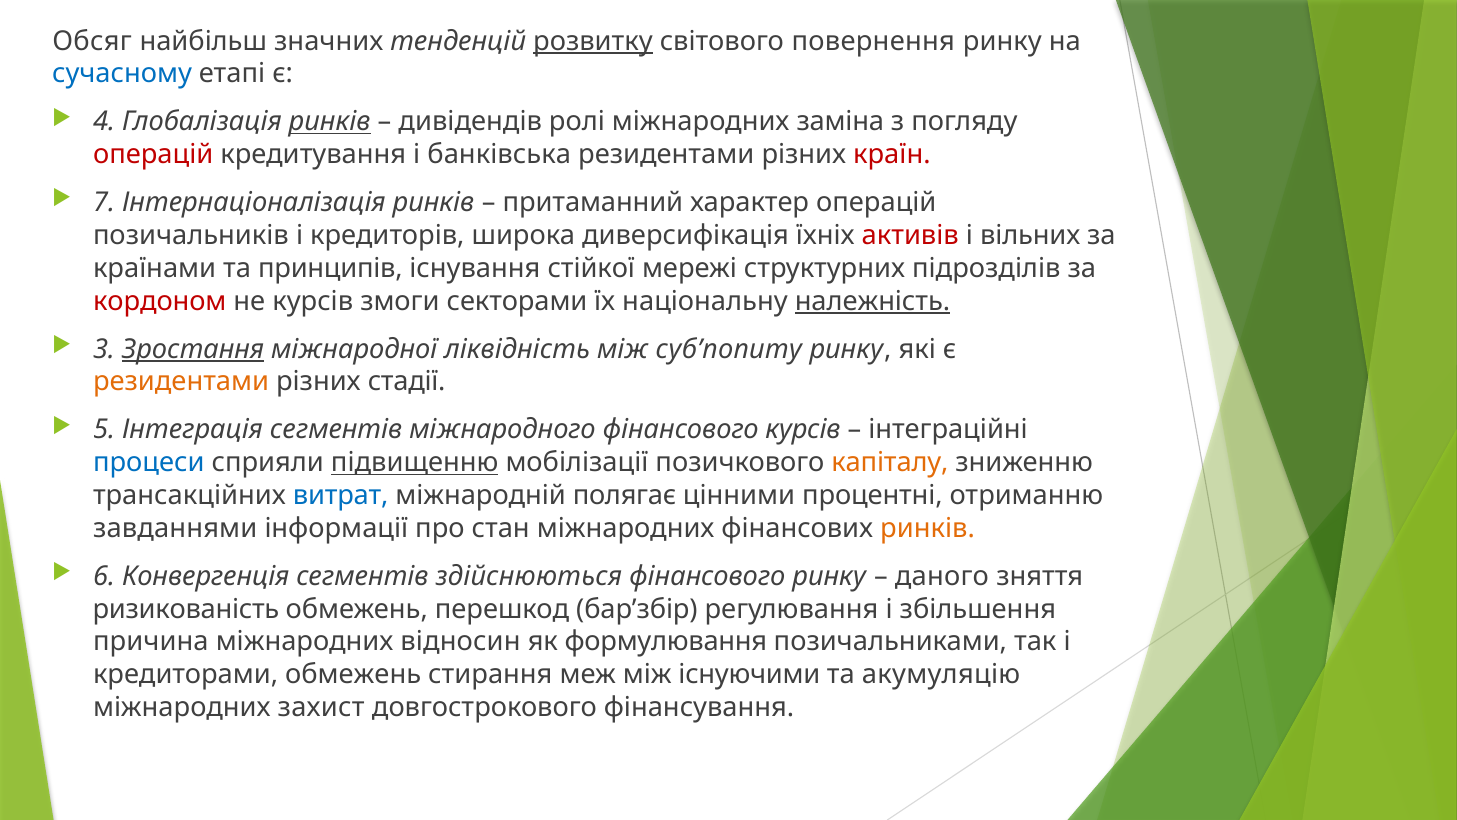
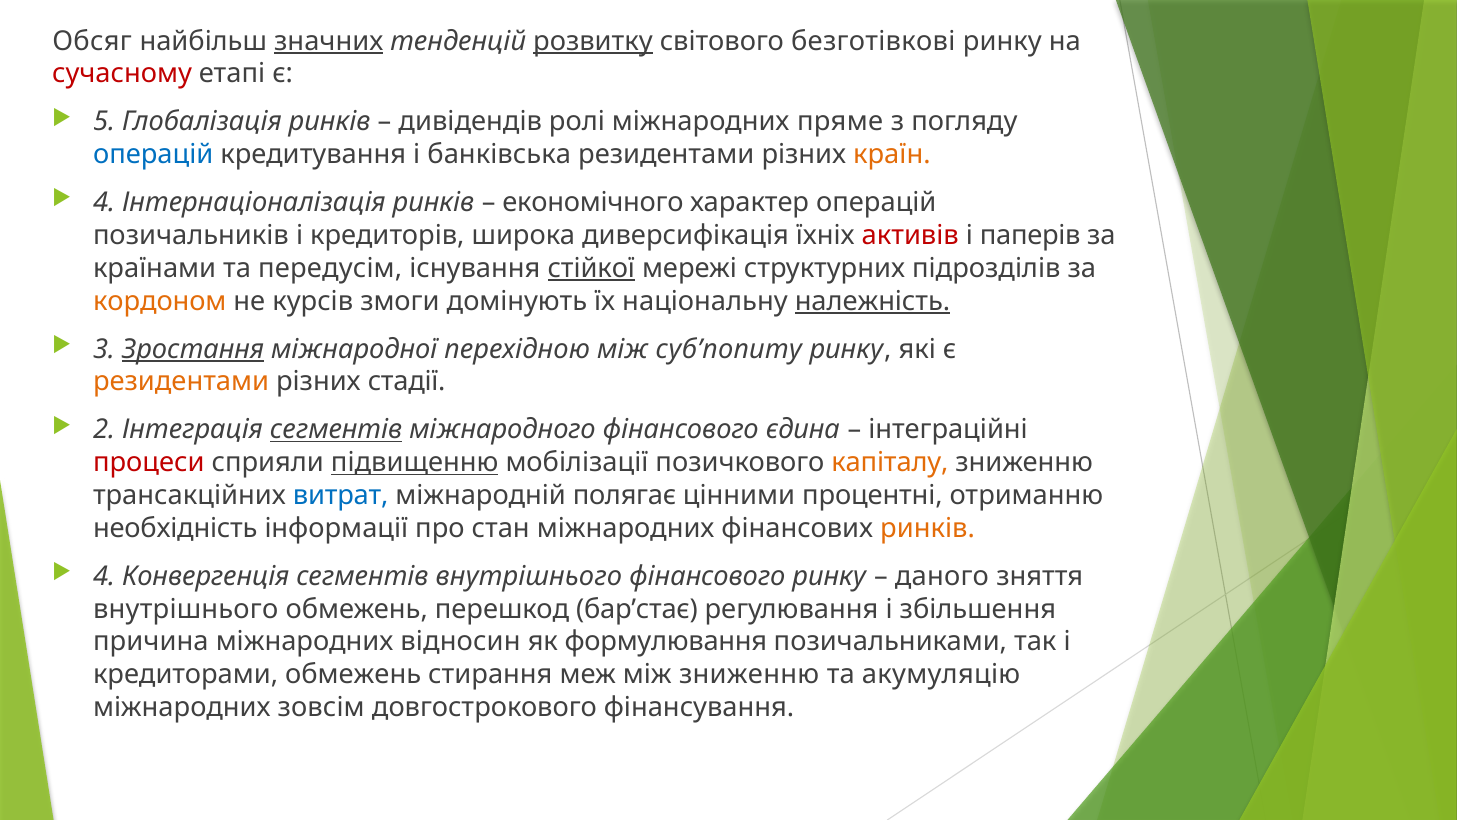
значних underline: none -> present (329, 41)
повернення: повернення -> безготівкові (873, 41)
сучасному colour: blue -> red (122, 74)
4: 4 -> 5 (104, 122)
ринків underline: present -> none (330, 122)
заміна: заміна -> пряме (840, 122)
операцій colour: red -> blue (153, 155)
країн colour: red -> orange (892, 155)
7: 7 -> 4 (104, 203)
притаманний: притаманний -> економічного (593, 203)
вільних: вільних -> паперів (1030, 235)
принципів: принципів -> передусім (330, 268)
стійкої underline: none -> present (591, 268)
кордоном colour: red -> orange (160, 301)
секторами: секторами -> домінують (517, 301)
ліквідність: ліквідність -> перехідною (517, 349)
5: 5 -> 2 (104, 430)
сегментів underline: none -> present (336, 430)
фінансового курсів: курсів -> єдина (803, 430)
процеси colour: blue -> red (149, 462)
завданнями: завданнями -> необхідність (175, 528)
6: 6 -> 4 (104, 576)
сегментів здійснюються: здійснюються -> внутрішнього (529, 576)
ризикованість: ризикованість -> внутрішнього (186, 609)
бар’збір: бар’збір -> бар’стає (637, 609)
між існуючими: існуючими -> зниженню (749, 674)
захист: захист -> зовсім (321, 707)
